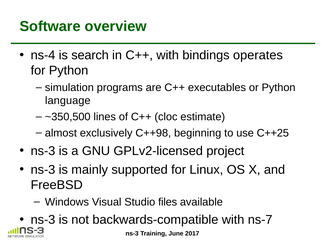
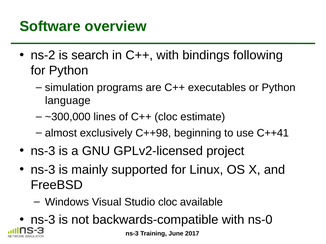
ns-4: ns-4 -> ns-2 (43, 55)
operates: operates -> following (258, 55)
~350,500: ~350,500 -> ~300,000 (68, 117)
C++25: C++25 -> C++41 (273, 133)
Studio files: files -> cloc (168, 202)
ns-7: ns-7 -> ns-0 (260, 220)
